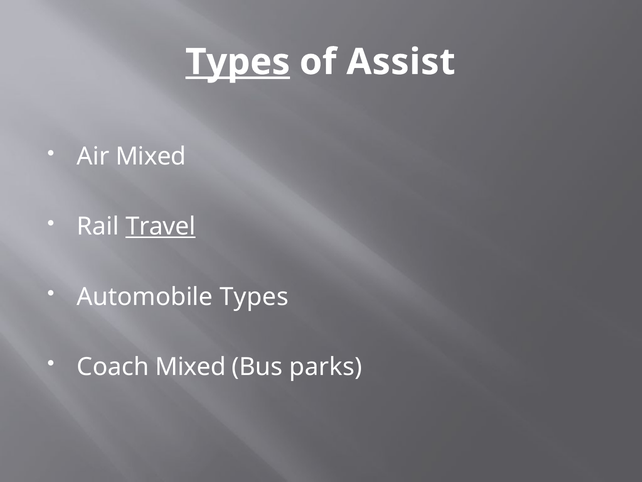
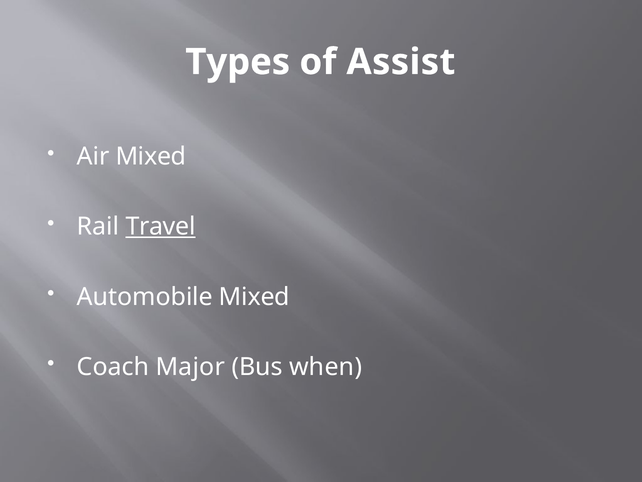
Types underline: present -> none (238, 62)
Automobile Types: Types -> Mixed (254, 296)
Coach Mixed: Mixed -> Major (190, 366)
parks: parks -> when (326, 366)
